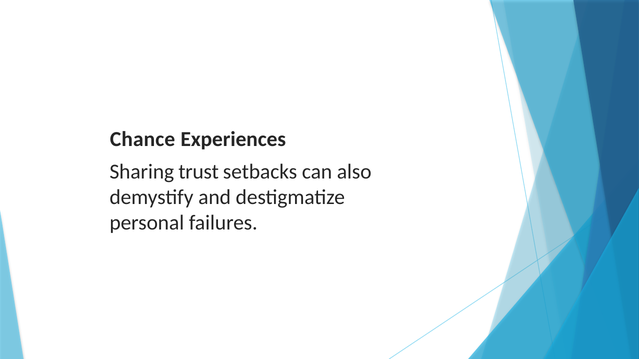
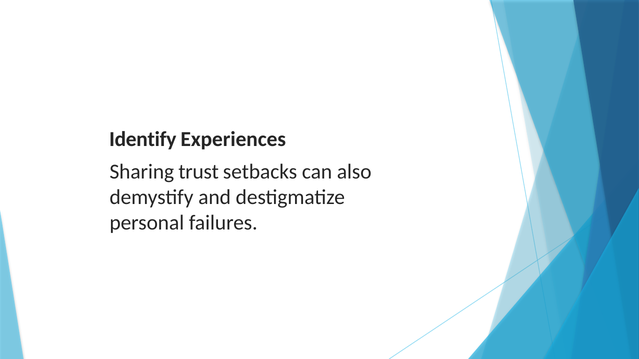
Chance: Chance -> Identify (143, 140)
